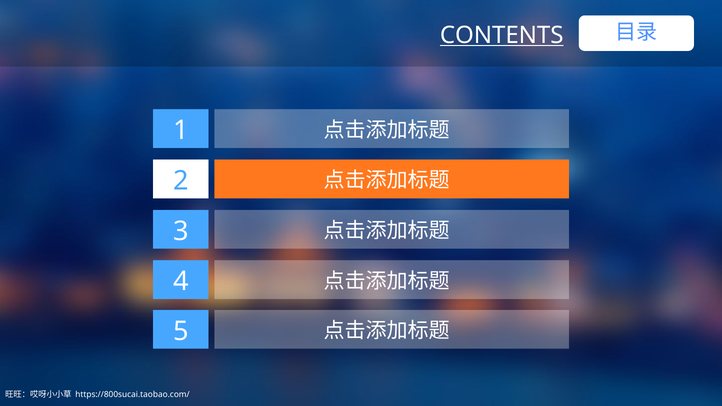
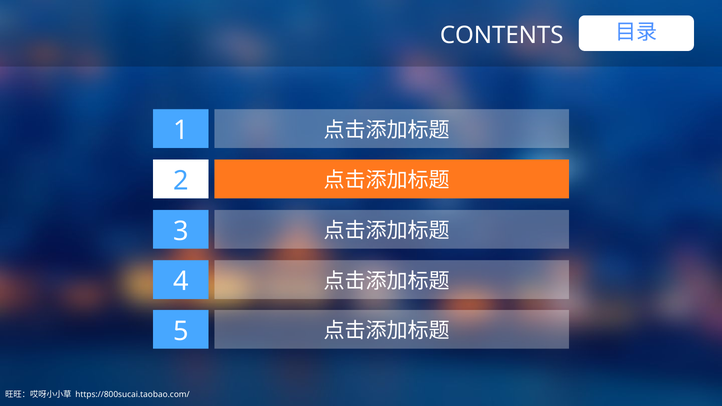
CONTENTS underline: present -> none (502, 35)
